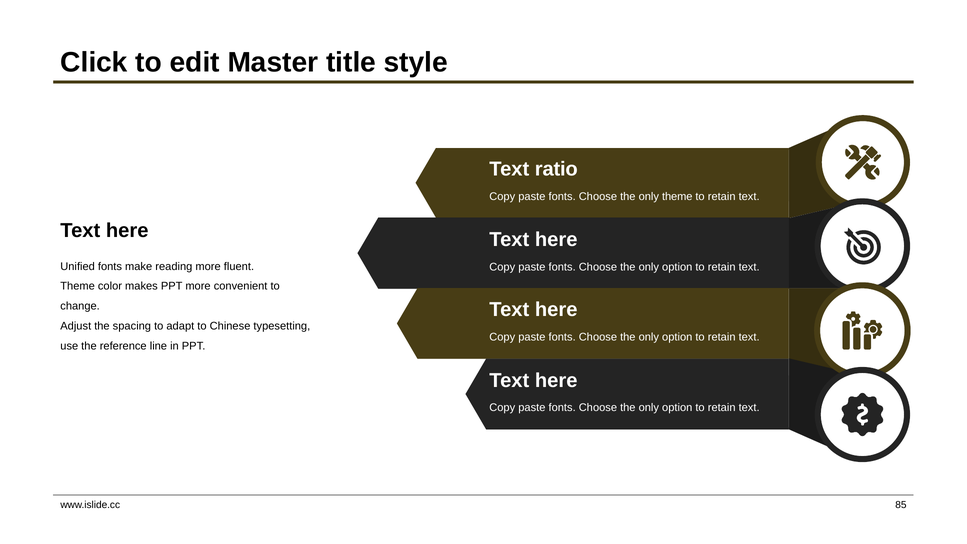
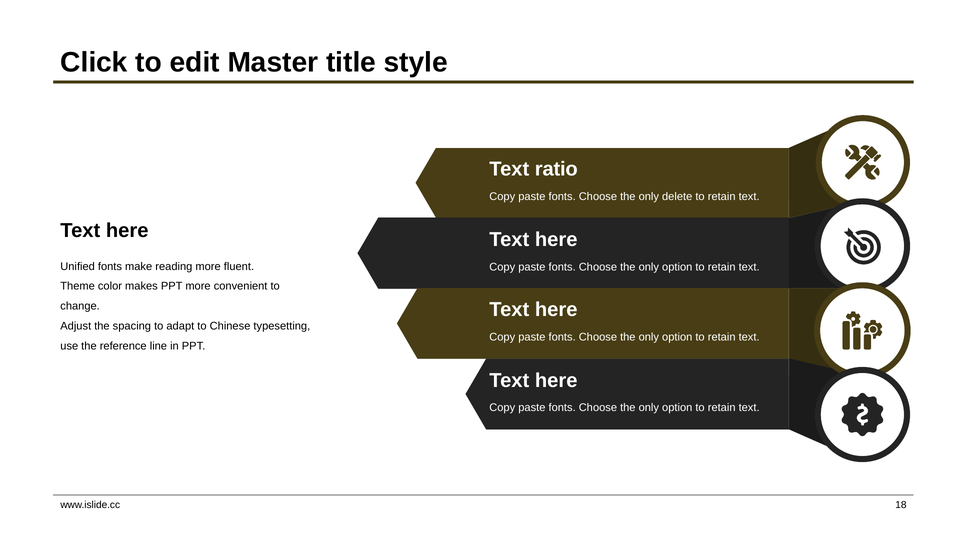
only theme: theme -> delete (677, 197)
85: 85 -> 18 (901, 505)
